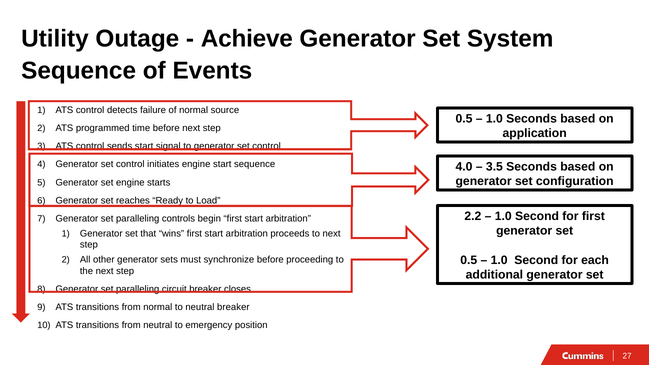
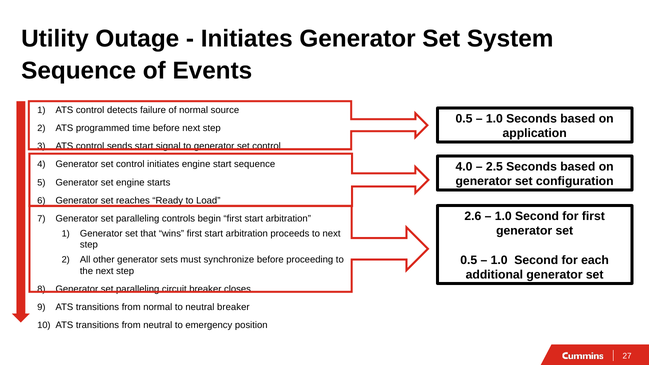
Achieve: Achieve -> Initiates (247, 38)
3.5: 3.5 -> 2.5 (494, 167)
2.2: 2.2 -> 2.6 (473, 216)
